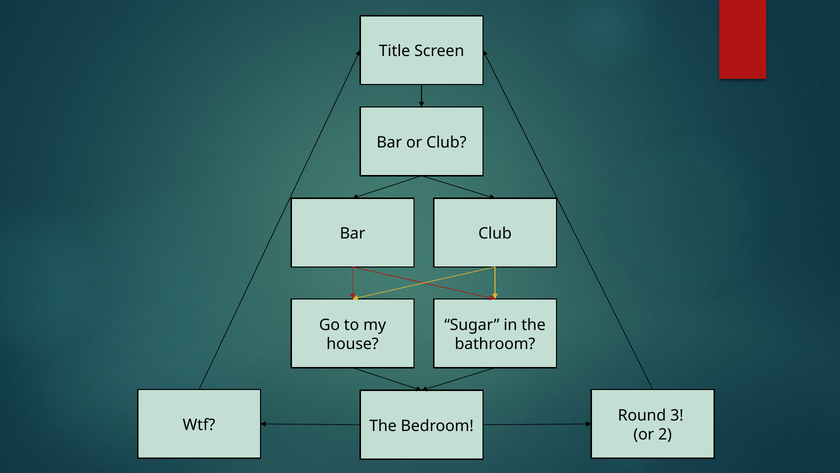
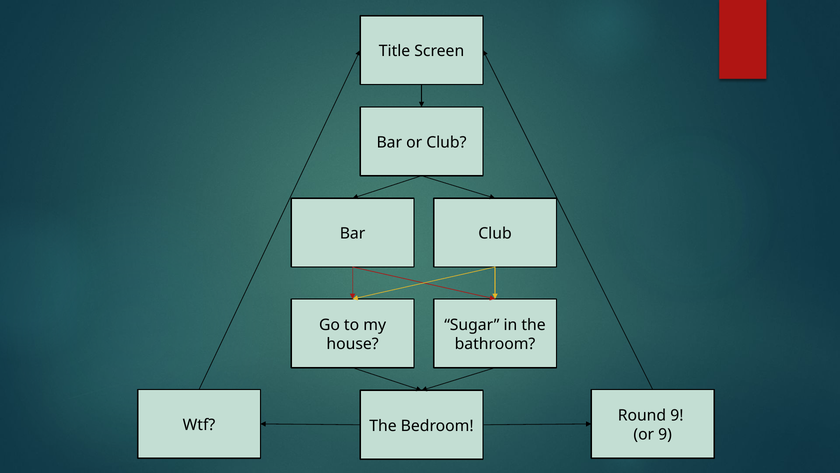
Round 3: 3 -> 9 (677, 415)
or 2: 2 -> 9 (665, 434)
